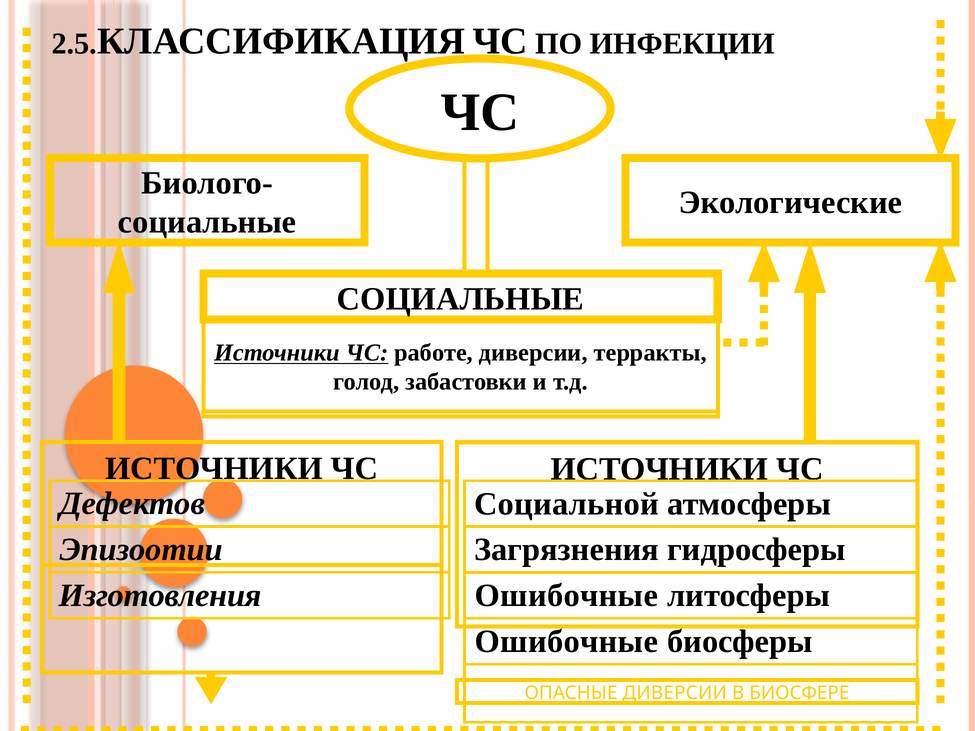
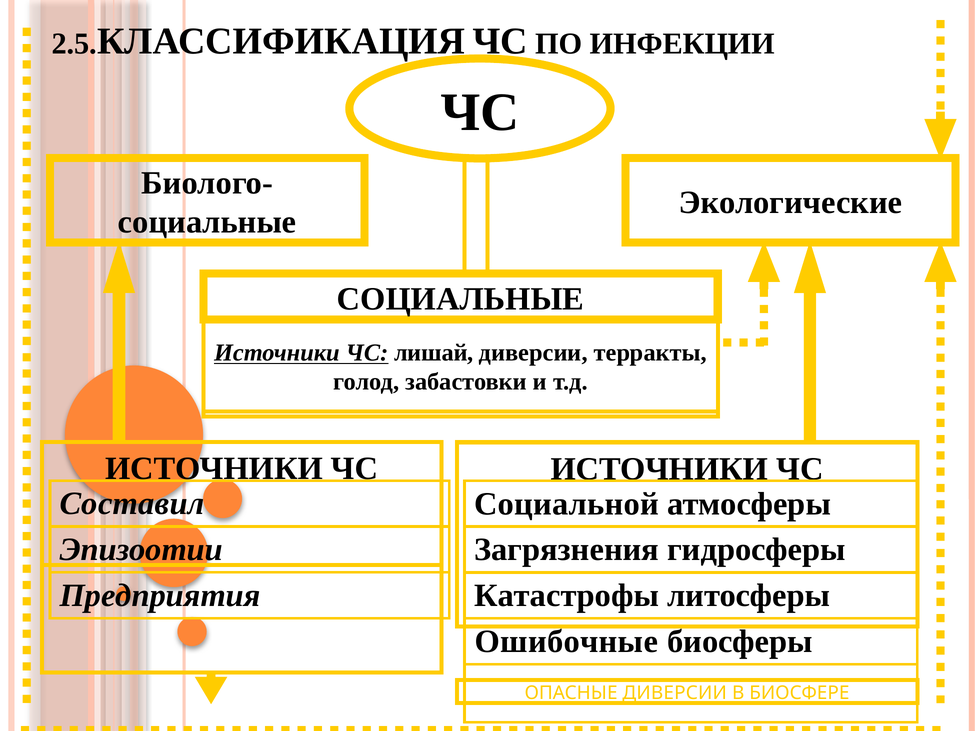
работе: работе -> лишай (434, 353)
Дефектов: Дефектов -> Составил (132, 504)
Изготовления: Изготовления -> Предприятия (160, 596)
Ошибочные: Ошибочные -> Катастрофы (567, 596)
